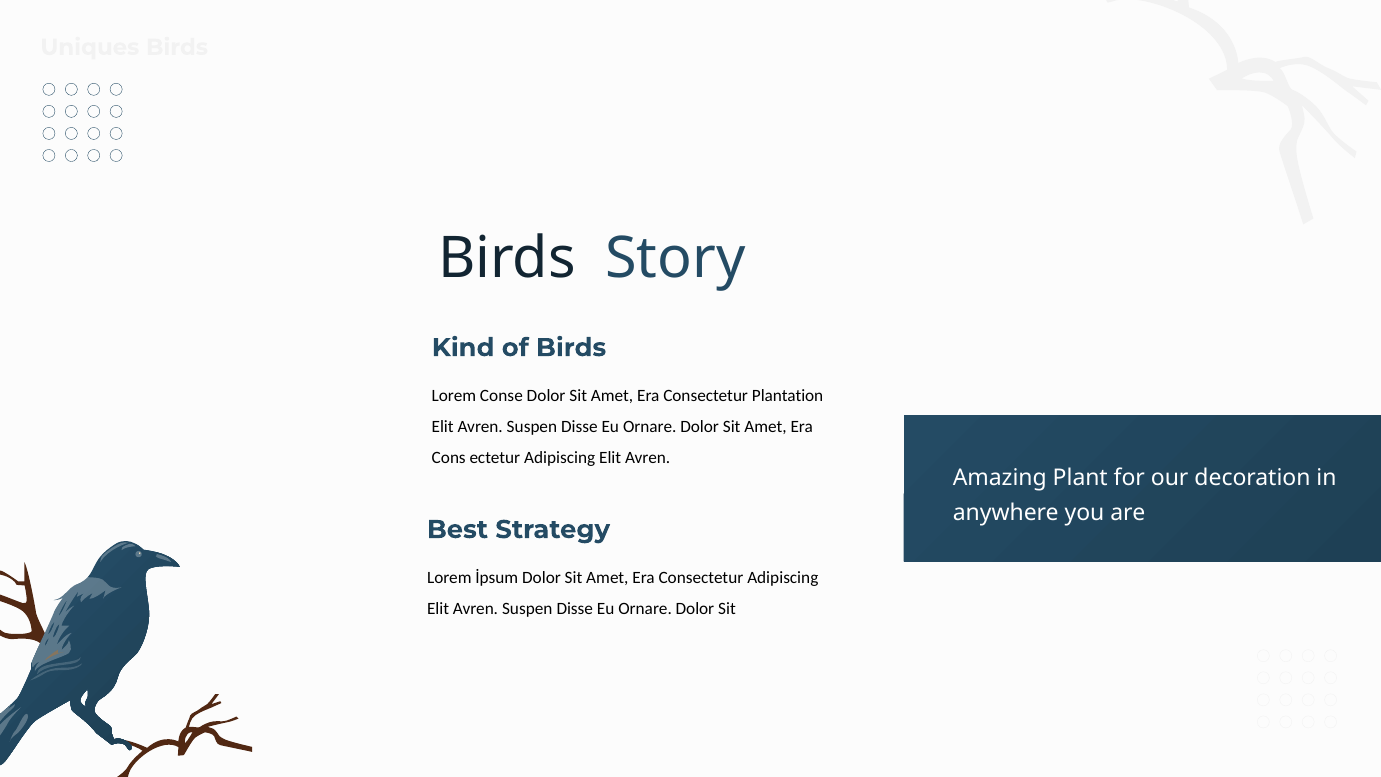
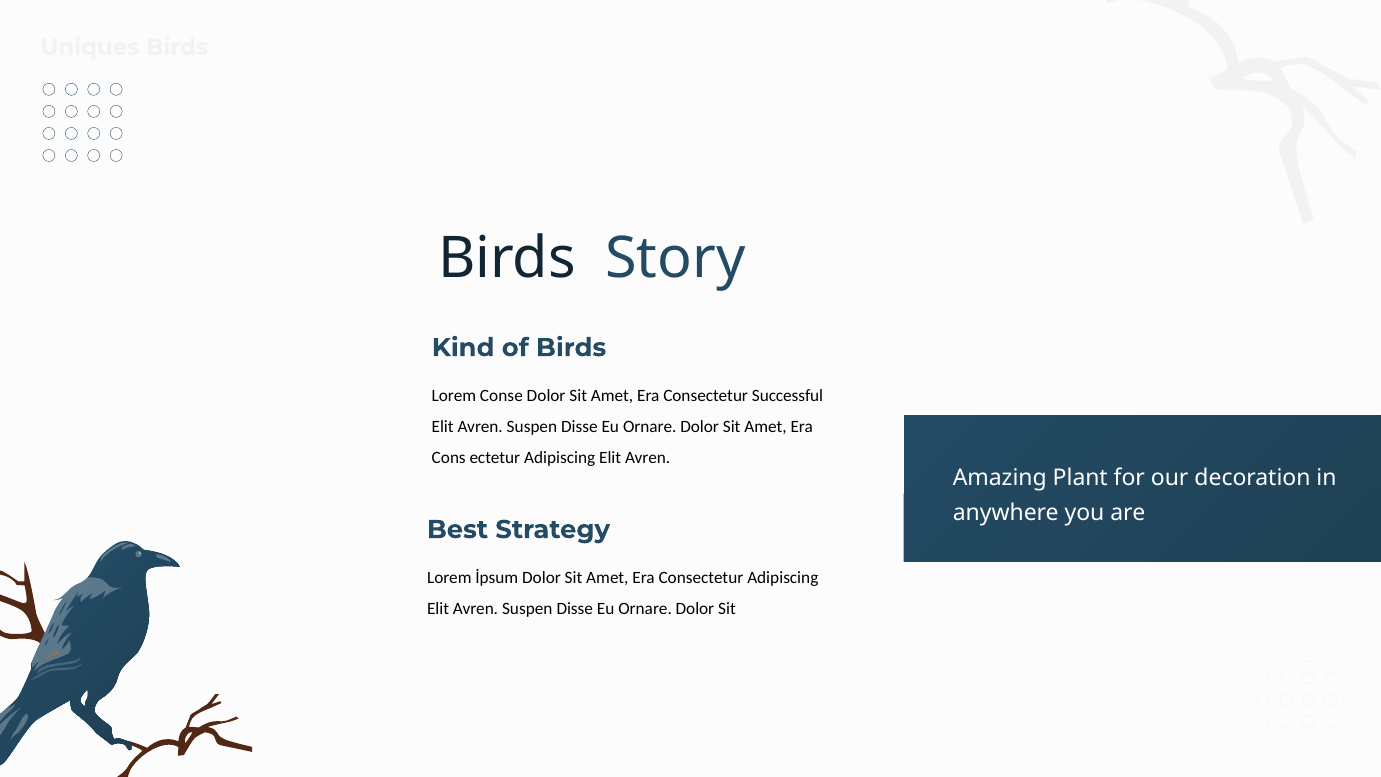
Plantation: Plantation -> Successful (788, 396)
